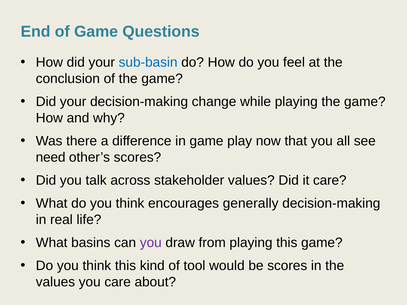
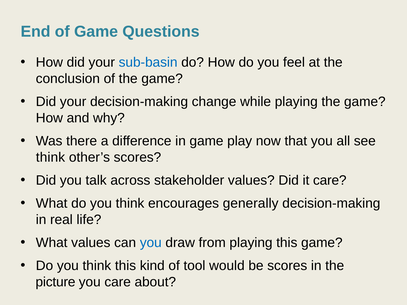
need: need -> think (50, 157)
What basins: basins -> values (91, 243)
you colour: purple -> blue (151, 243)
values: values -> picture (56, 282)
